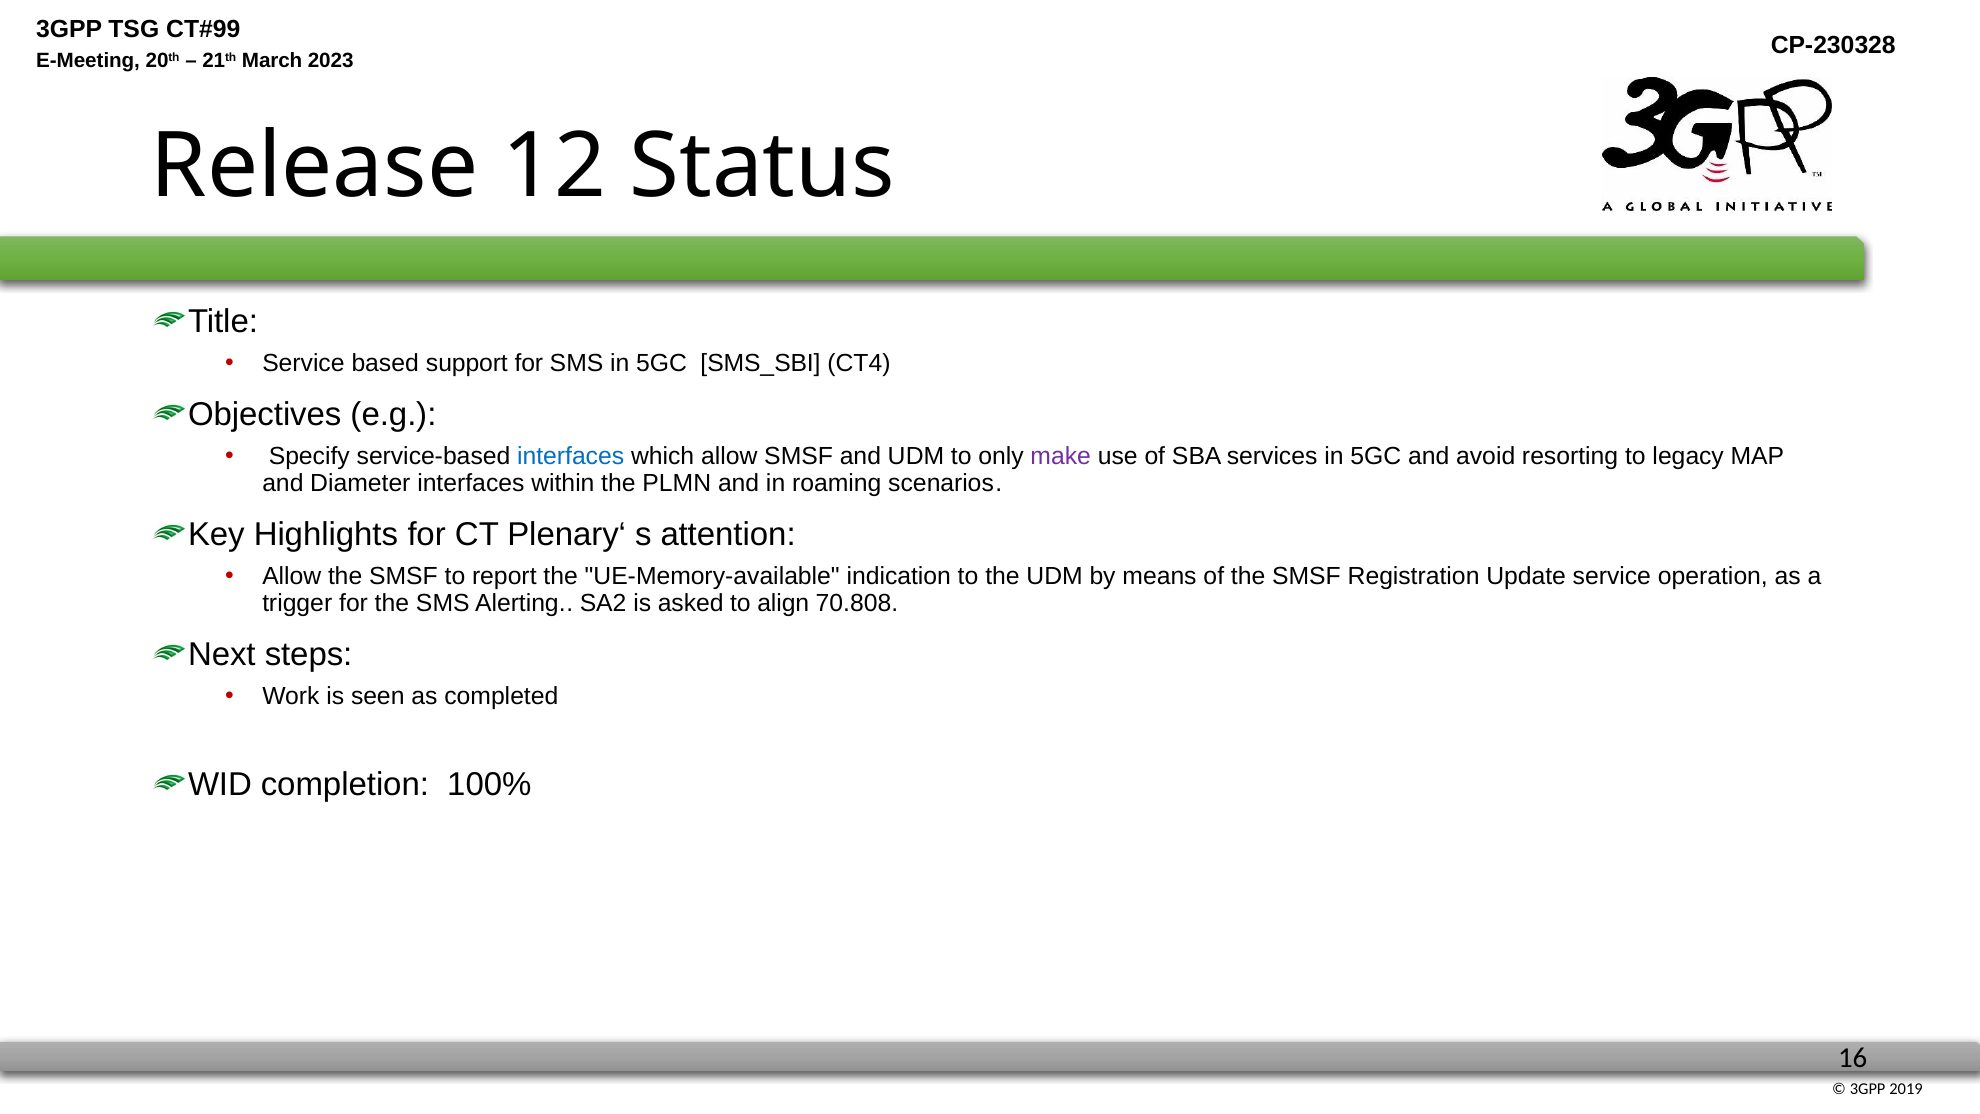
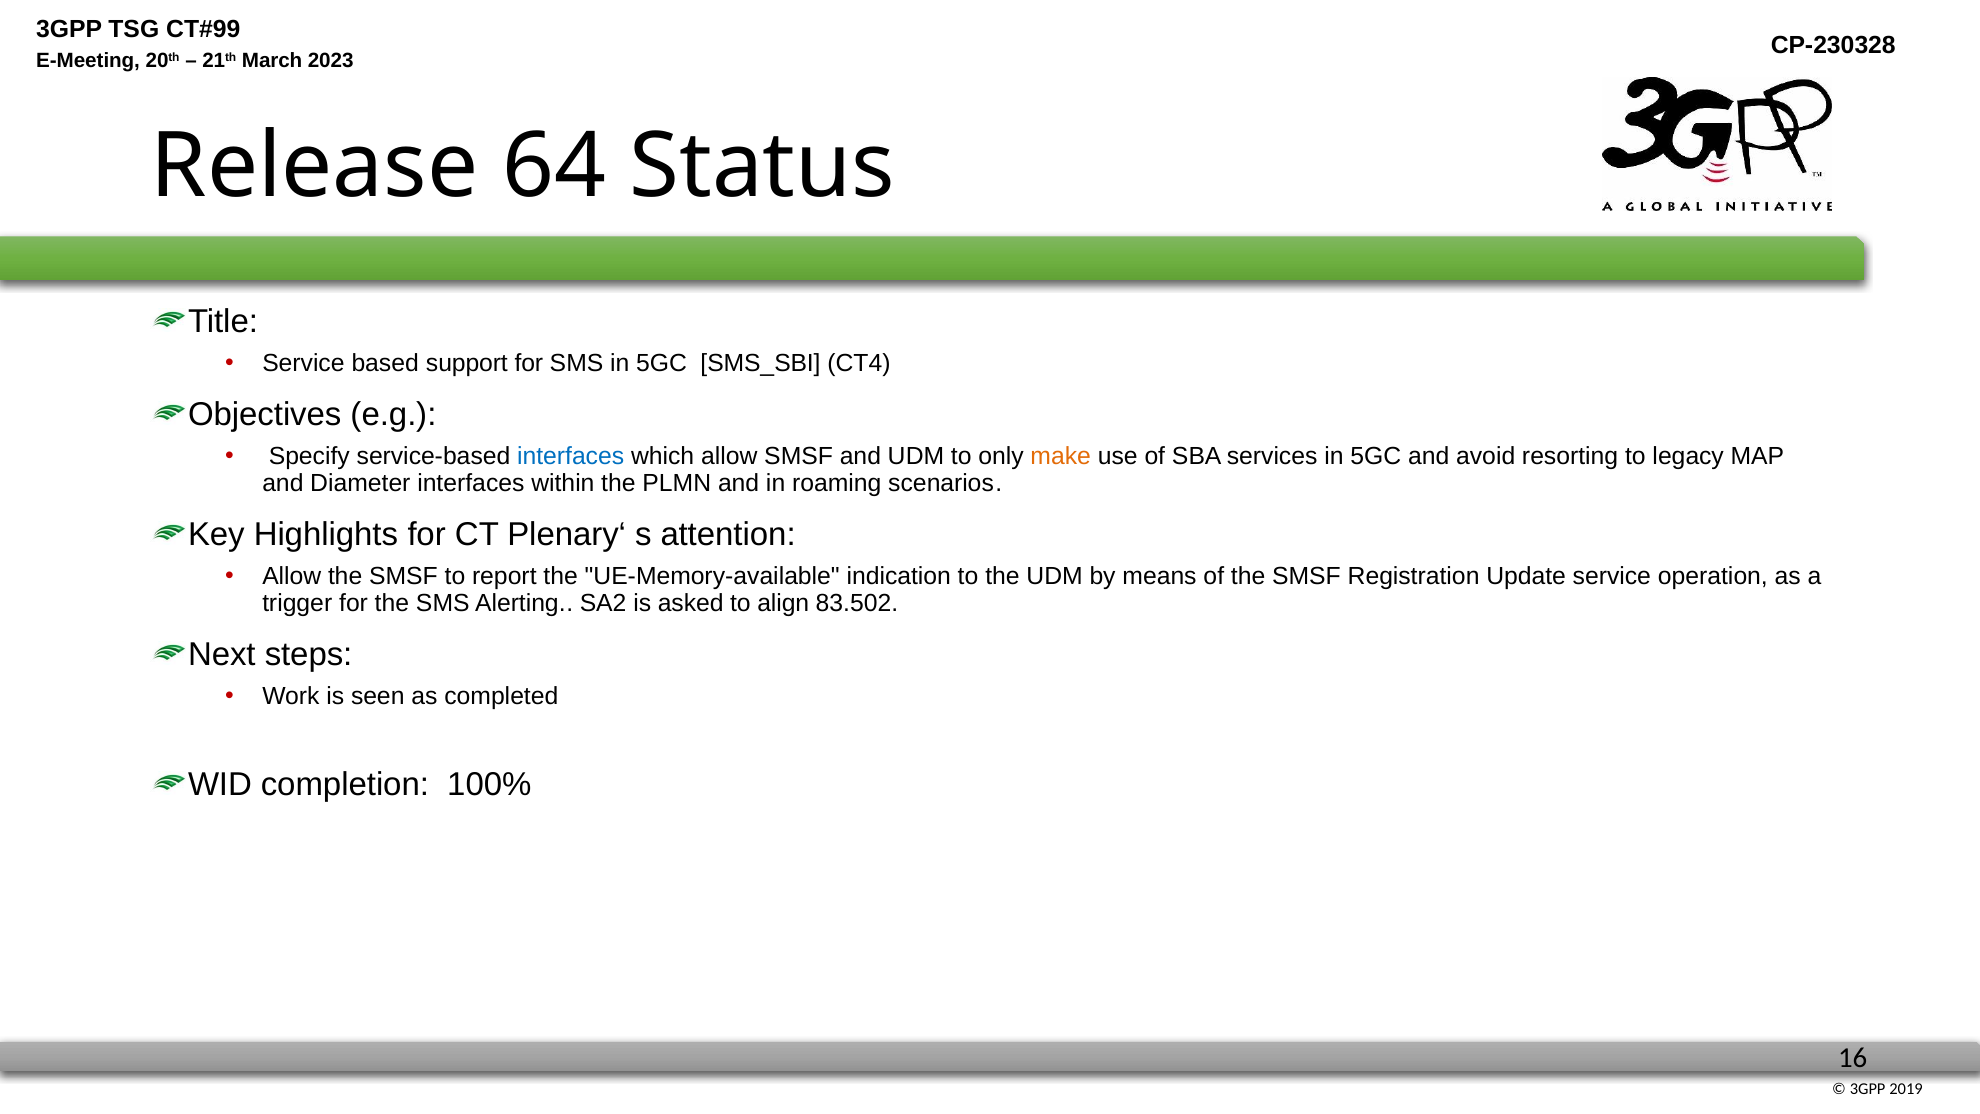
12: 12 -> 64 (554, 166)
make colour: purple -> orange (1061, 456)
70.808: 70.808 -> 83.502 (857, 603)
